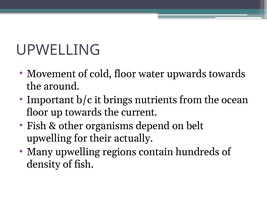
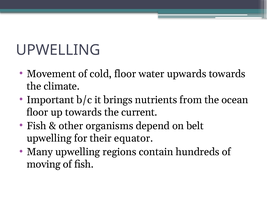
around: around -> climate (62, 86)
actually: actually -> equator (134, 139)
density: density -> moving (44, 165)
